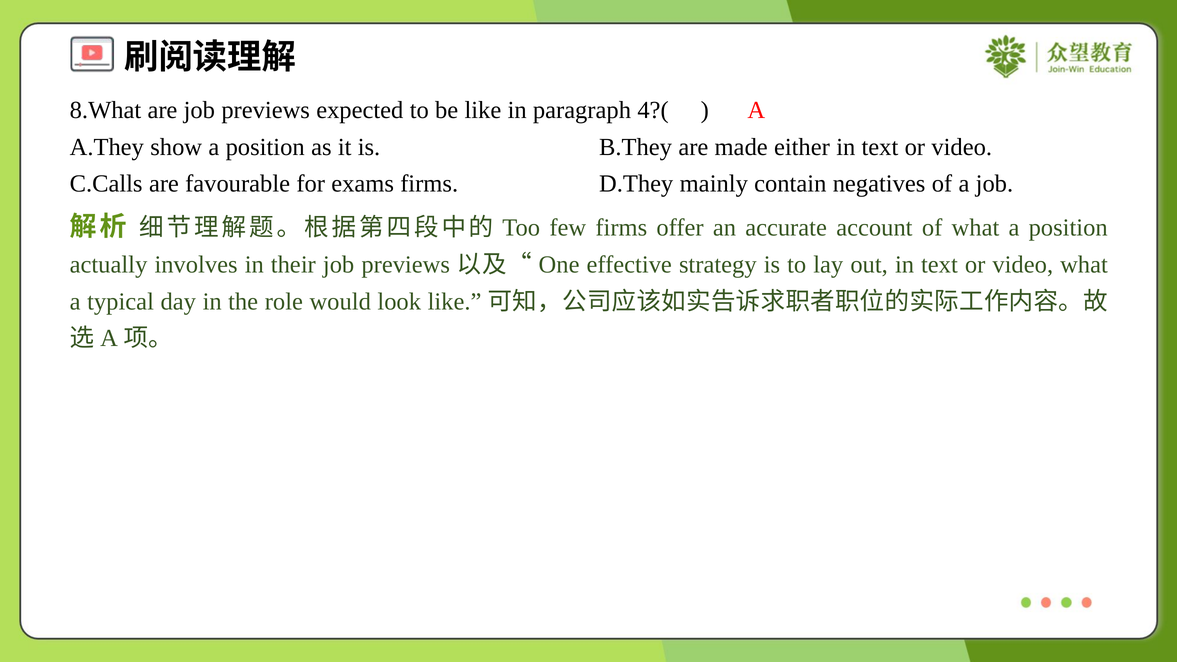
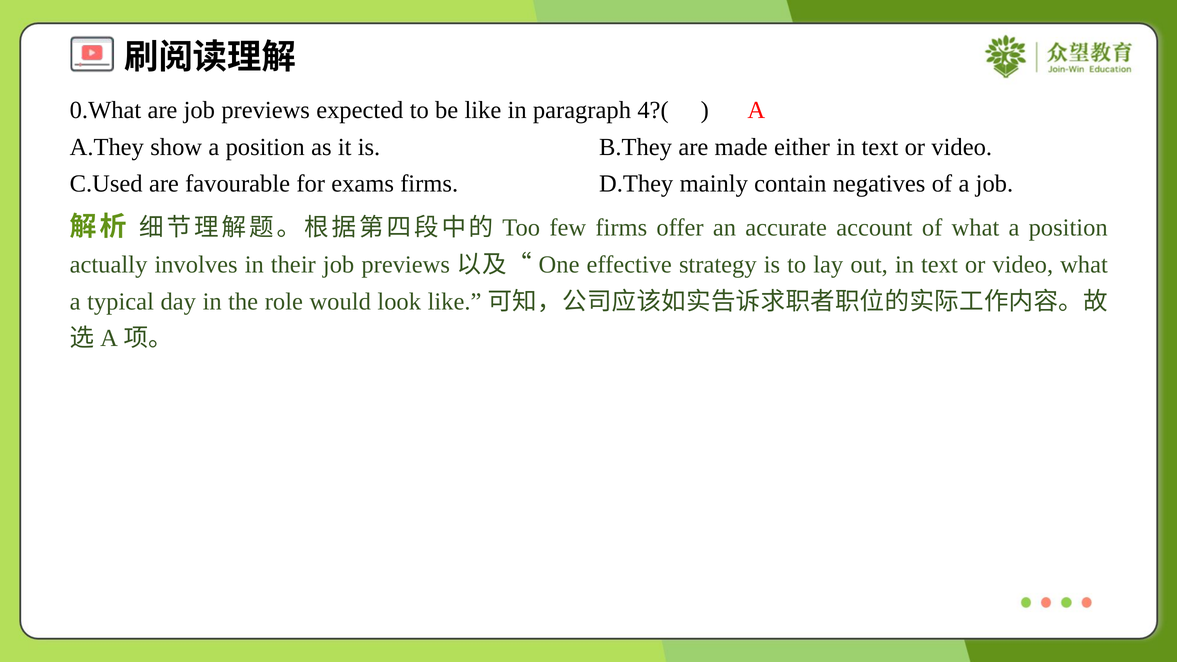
8.What: 8.What -> 0.What (105, 110)
C.Calls: C.Calls -> C.Used (106, 184)
